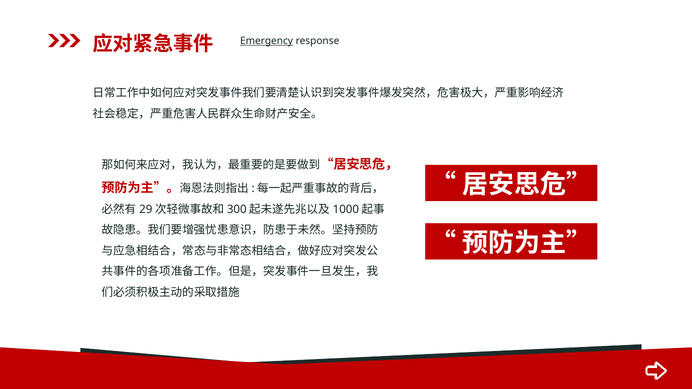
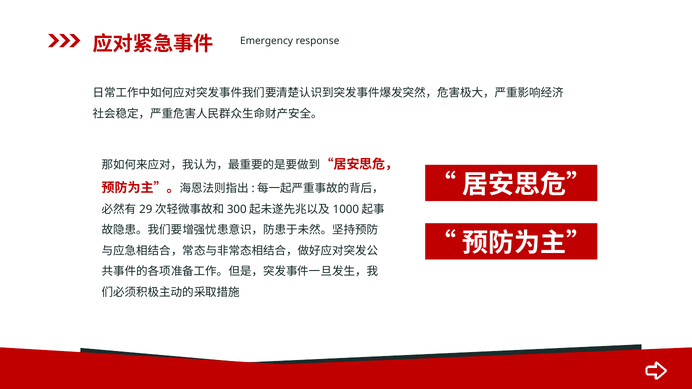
Emergency underline: present -> none (267, 41)
